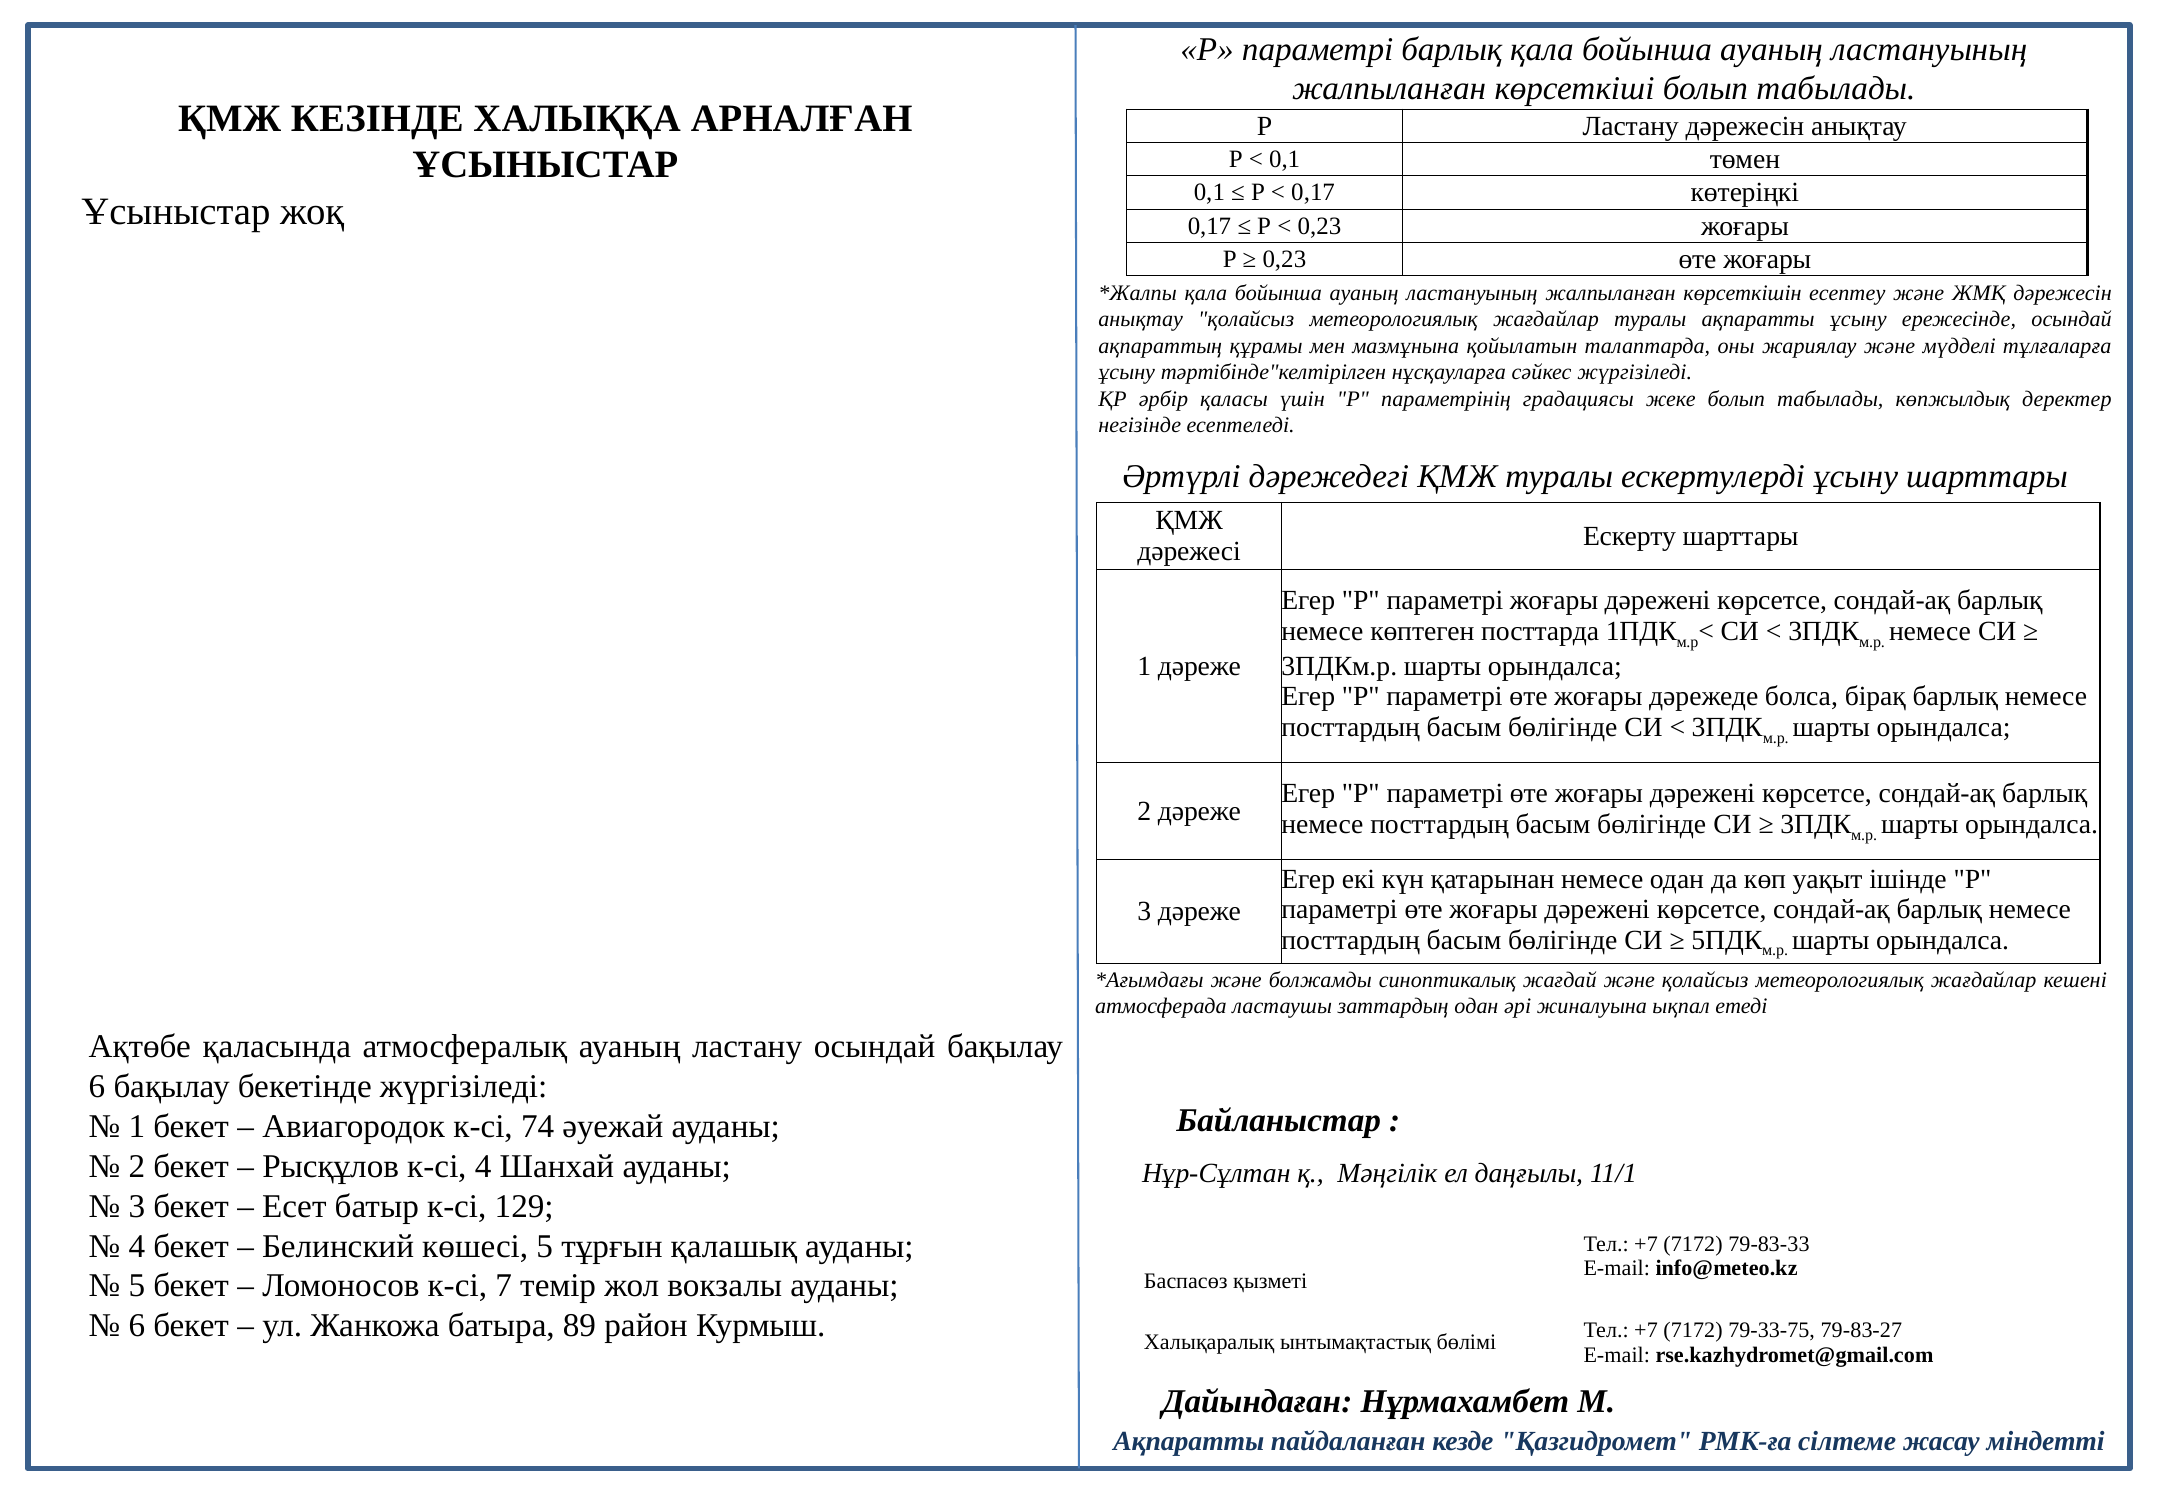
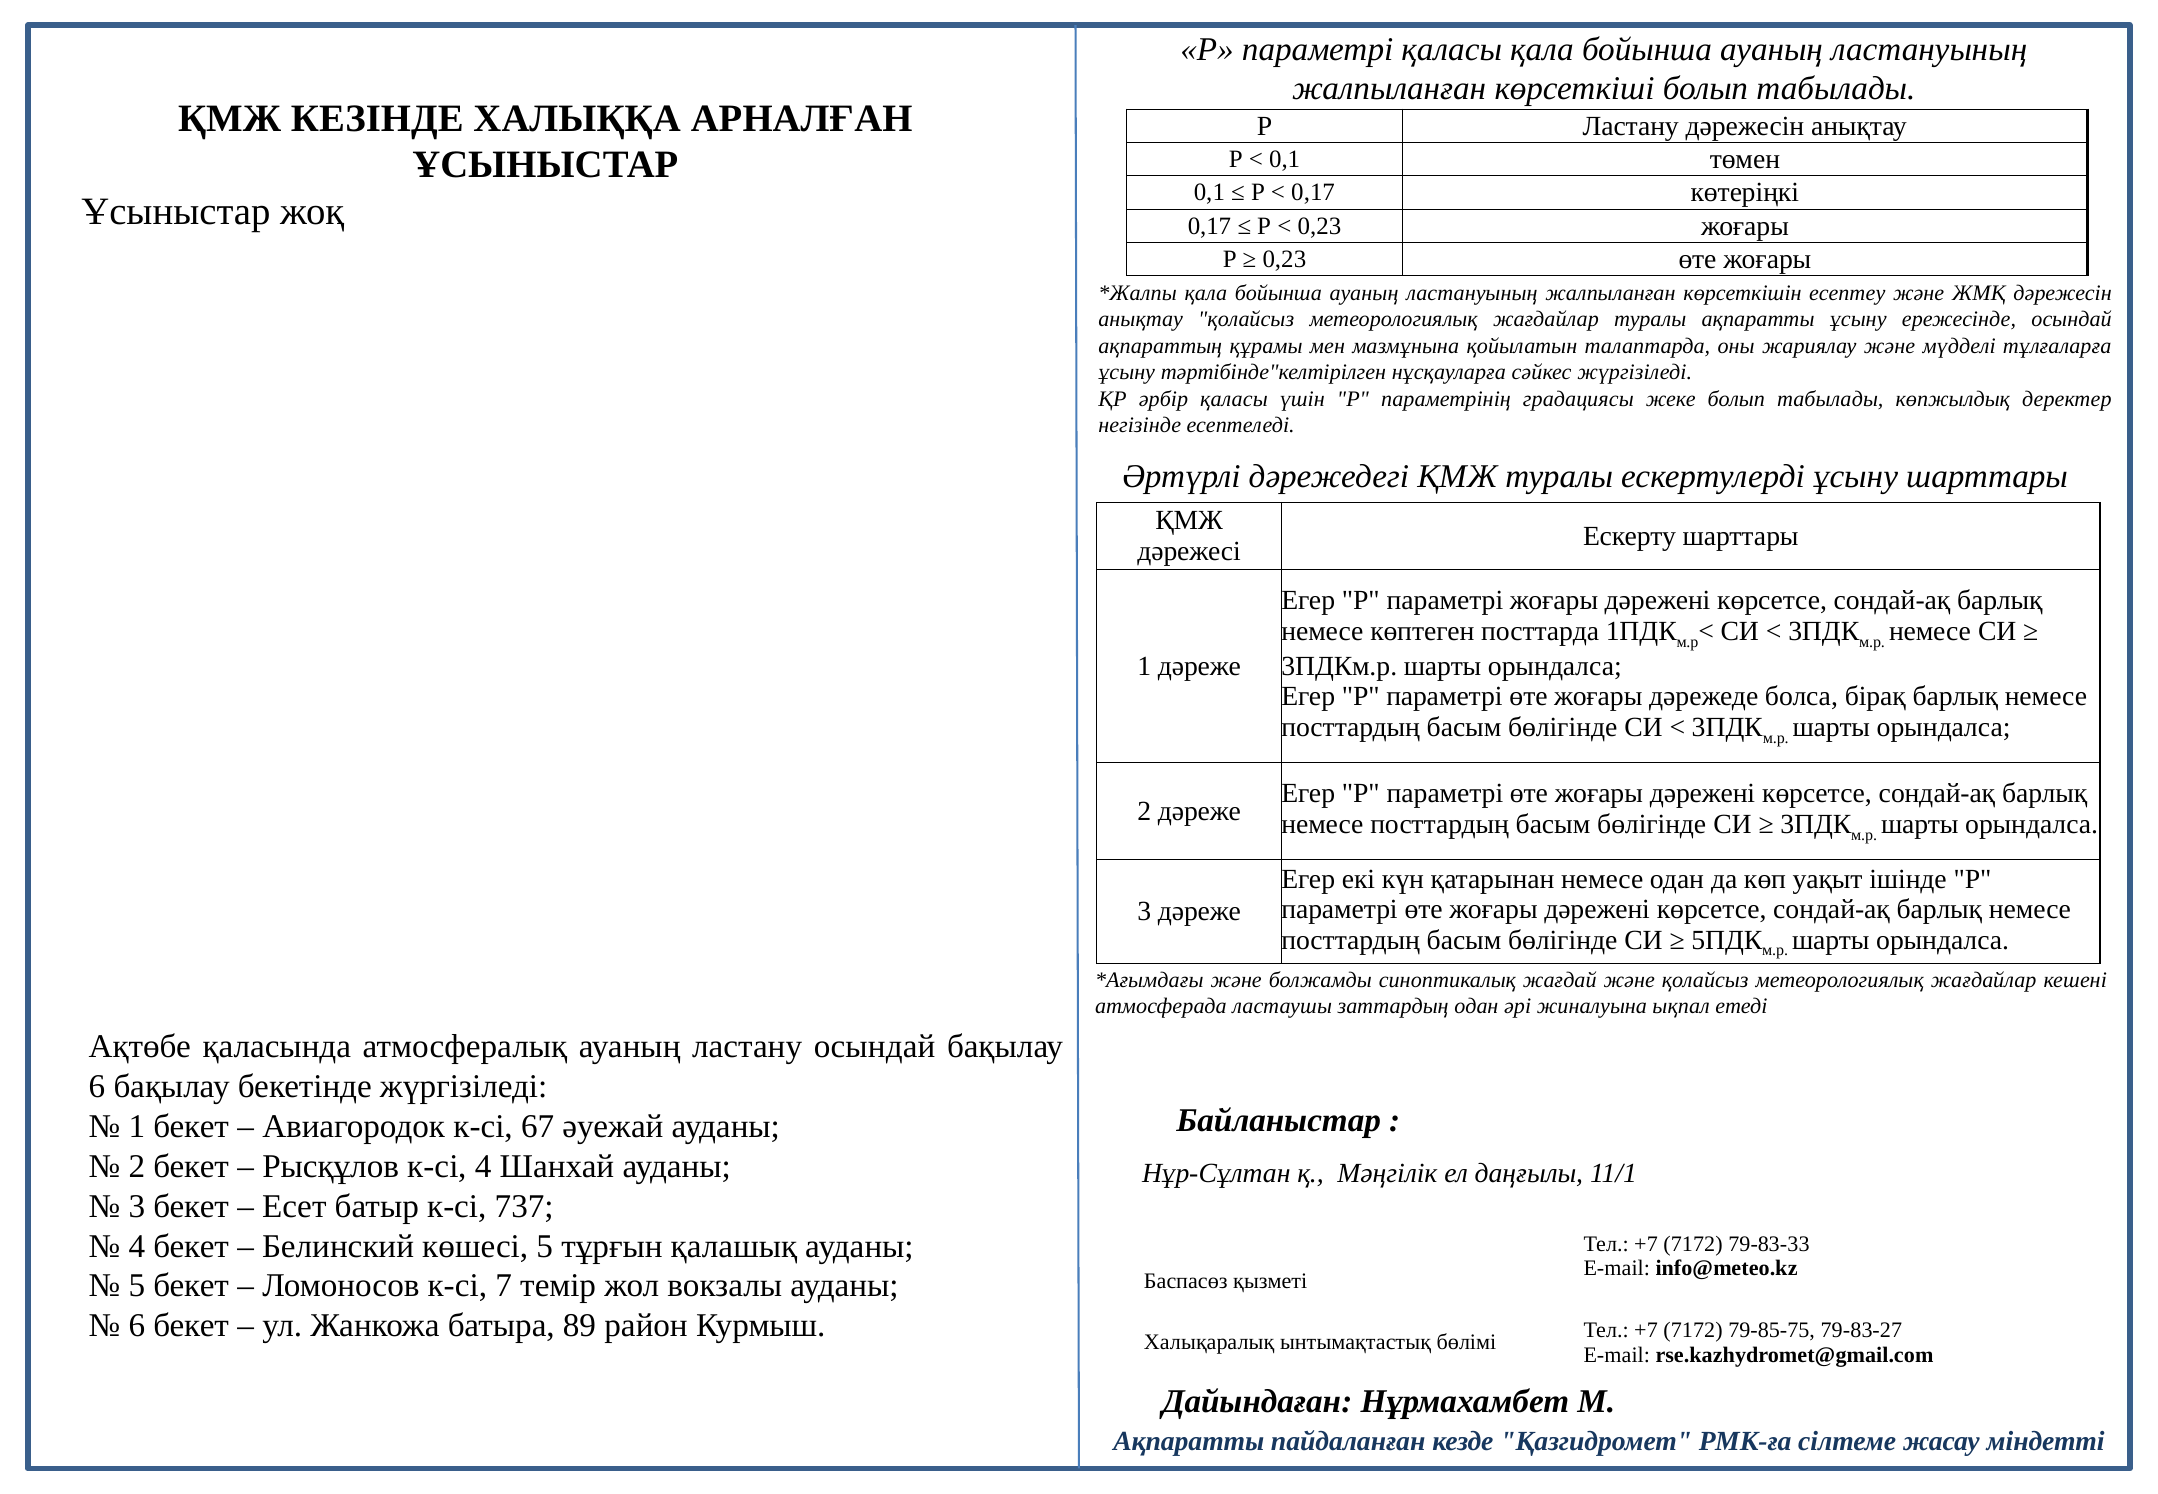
параметрі барлық: барлық -> қаласы (1452, 49)
74: 74 -> 67 (538, 1127)
129: 129 -> 737 (524, 1206)
79-33-75: 79-33-75 -> 79-85-75 (1772, 1330)
